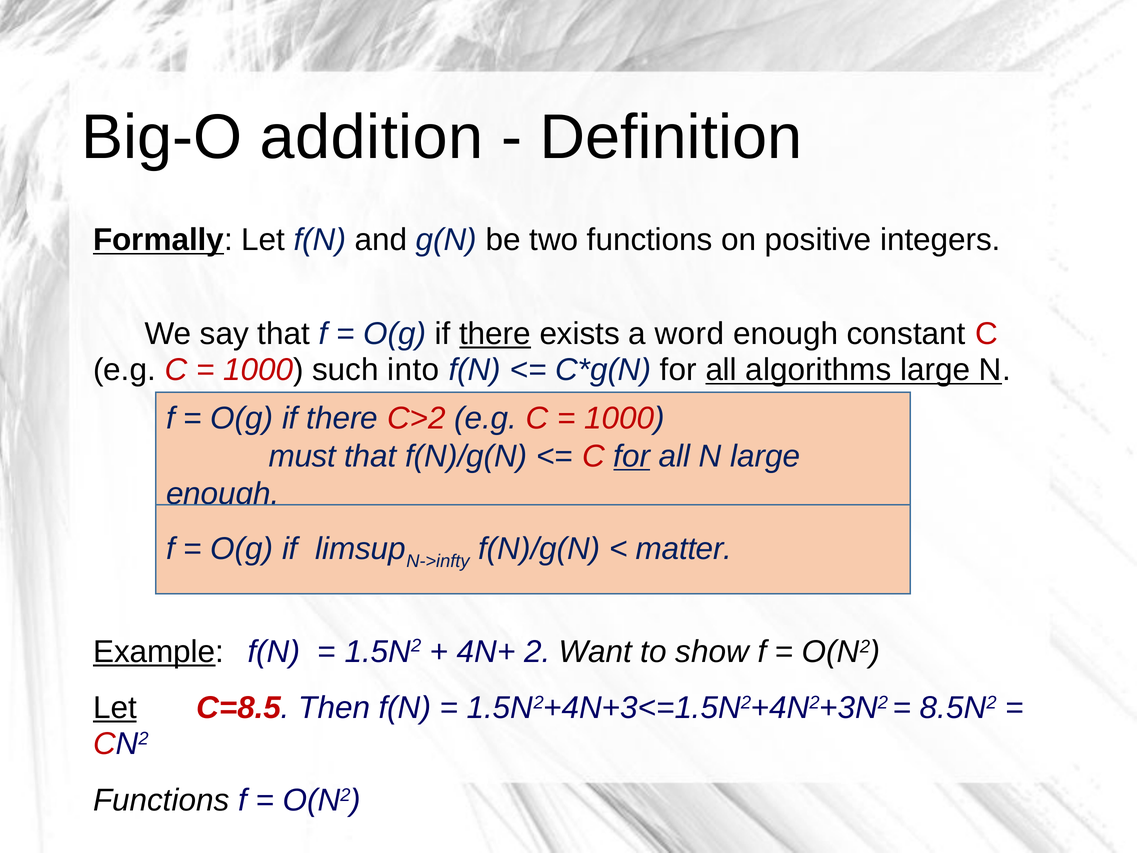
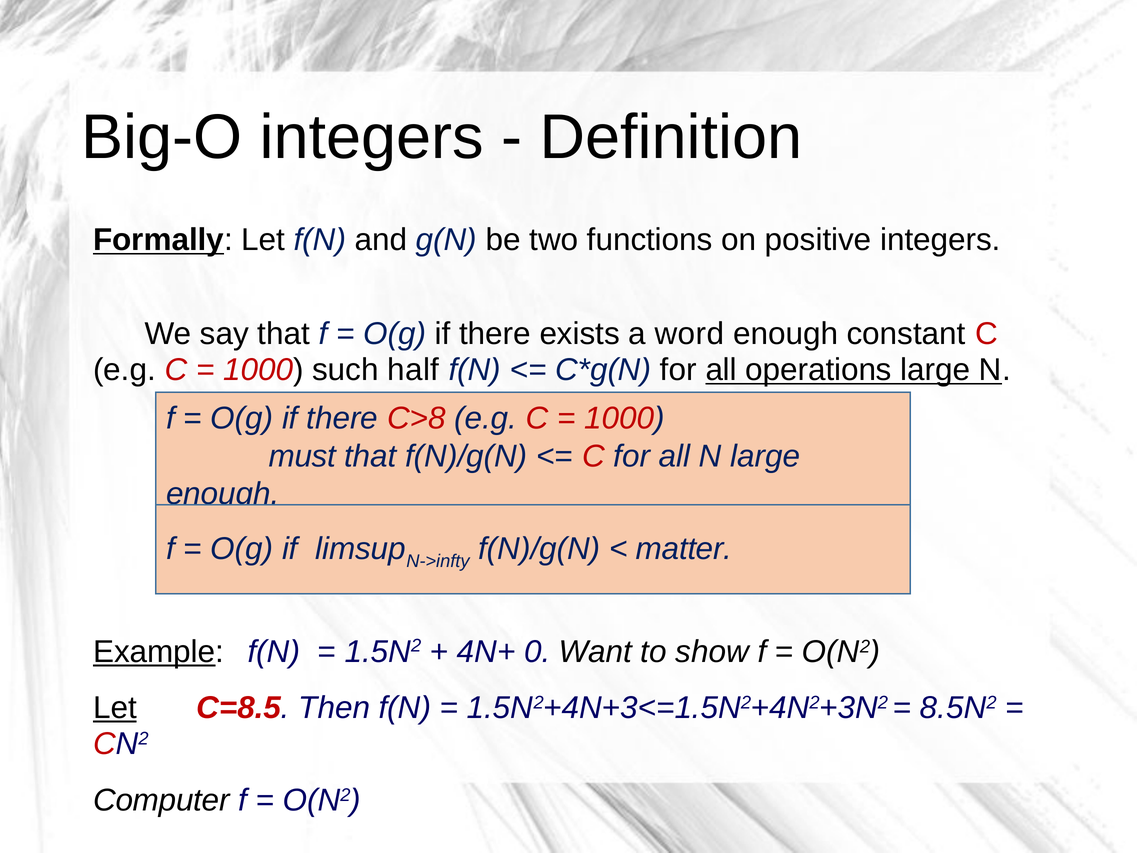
Big-O addition: addition -> integers (372, 137)
there underline: present -> none (495, 334)
into: into -> half (413, 370)
algorithms: algorithms -> operations (819, 370)
C>2: C>2 -> C>8 (416, 418)
for underline: present -> none (632, 456)
2: 2 -> 0 (537, 651)
Functions: Functions -> Computer (161, 800)
